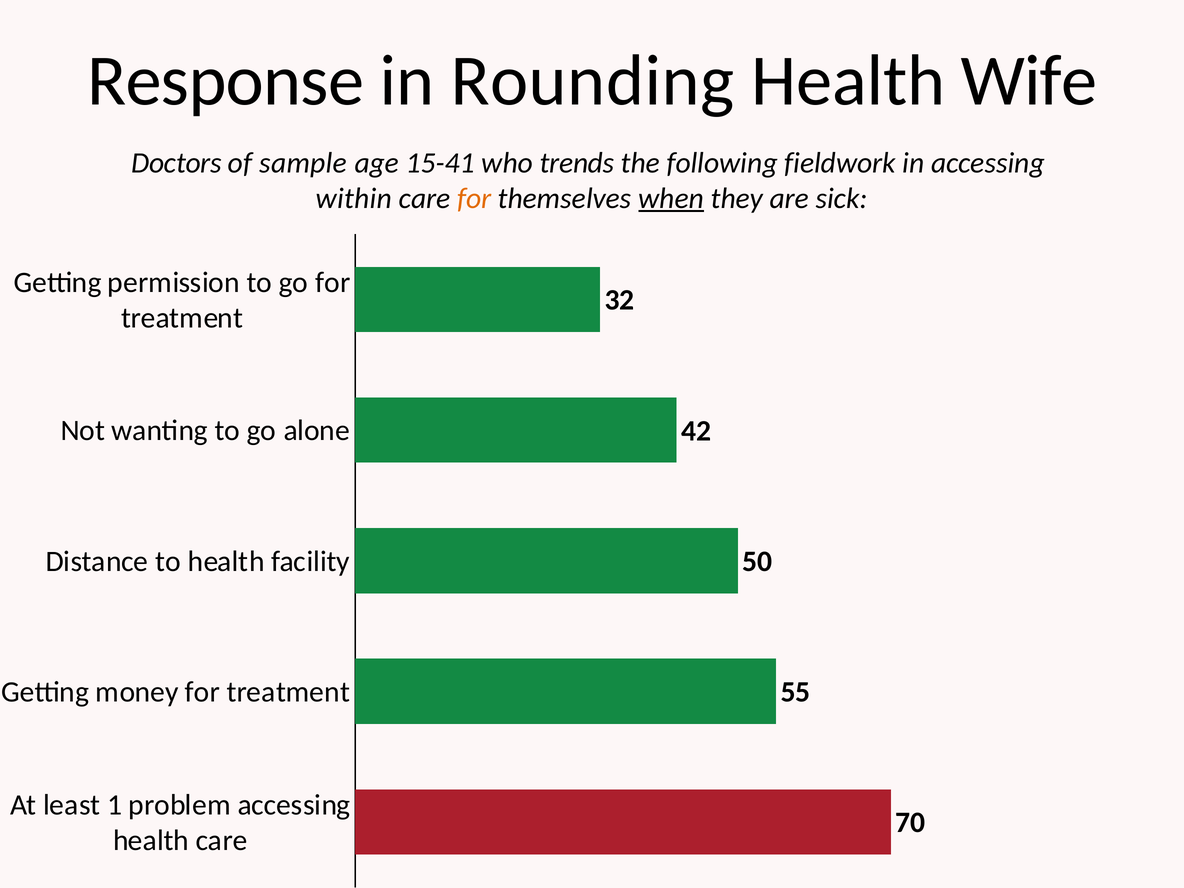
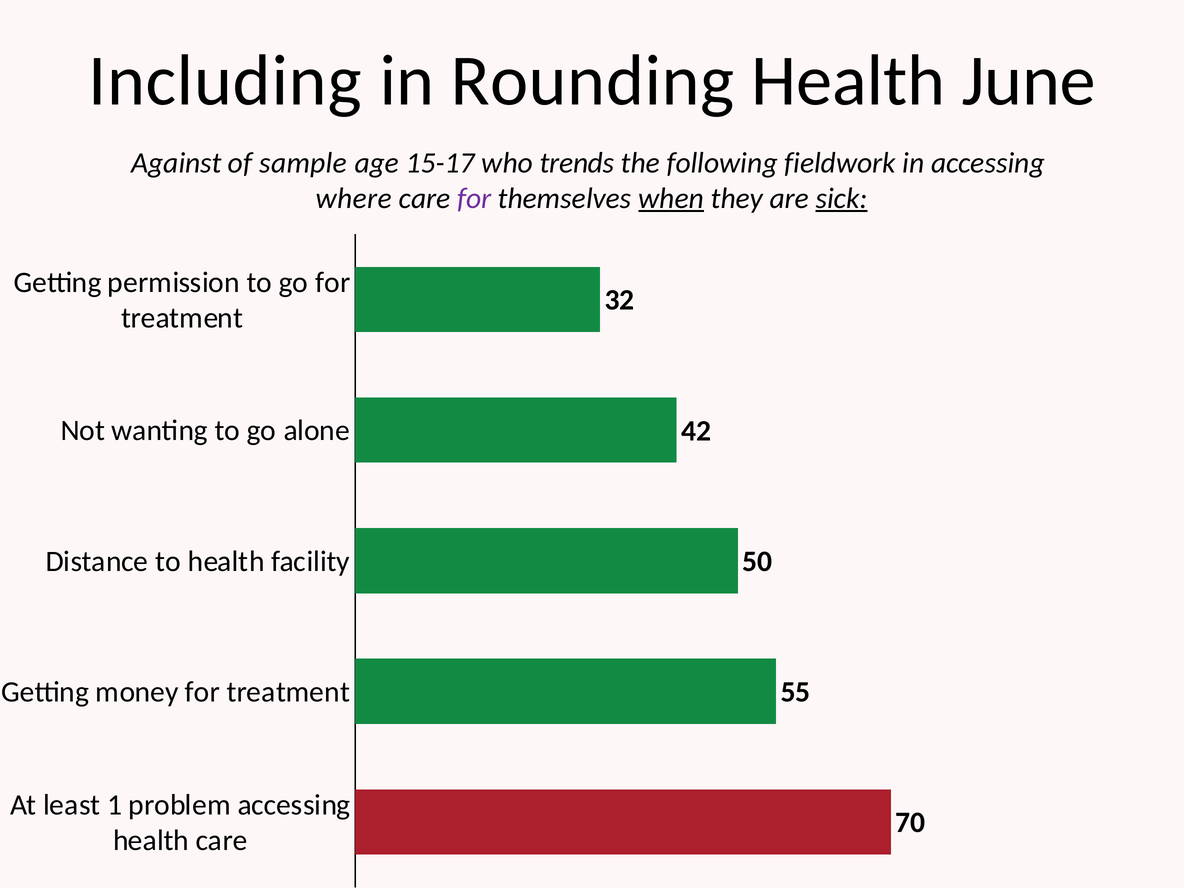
Response: Response -> Including (225, 81)
Wife: Wife -> June (1029, 81)
Doctors: Doctors -> Against (176, 163)
15-41: 15-41 -> 15-17 (440, 163)
within: within -> where (354, 198)
for colour: orange -> purple (474, 198)
sick underline: none -> present (842, 198)
